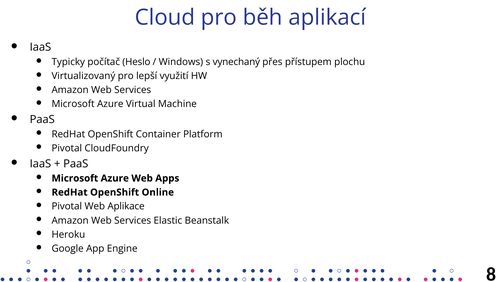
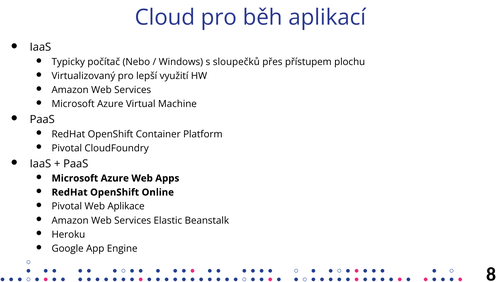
Heslo: Heslo -> Nebo (136, 62)
vynechaný: vynechaný -> sloupečků (236, 62)
